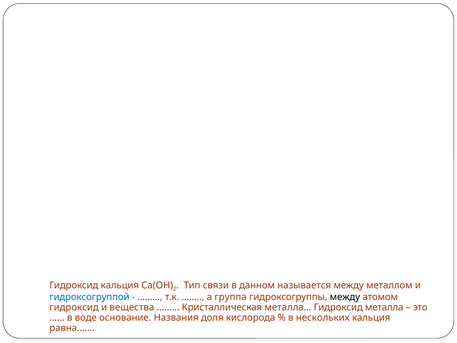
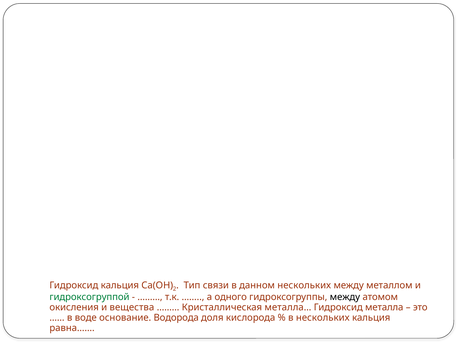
данном называется: называется -> нескольких (304, 285)
гидроксогруппой colour: blue -> green (89, 297)
группа: группа -> одного (231, 297)
гидроксид: гидроксид -> окисления (74, 307)
Названия: Названия -> Водорода (176, 317)
